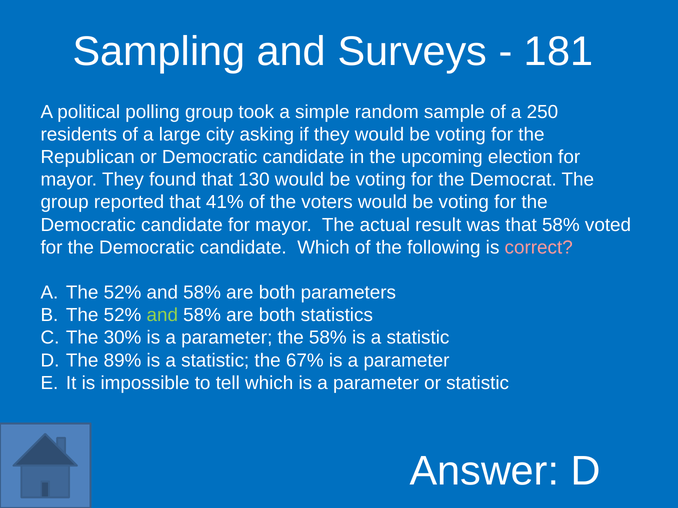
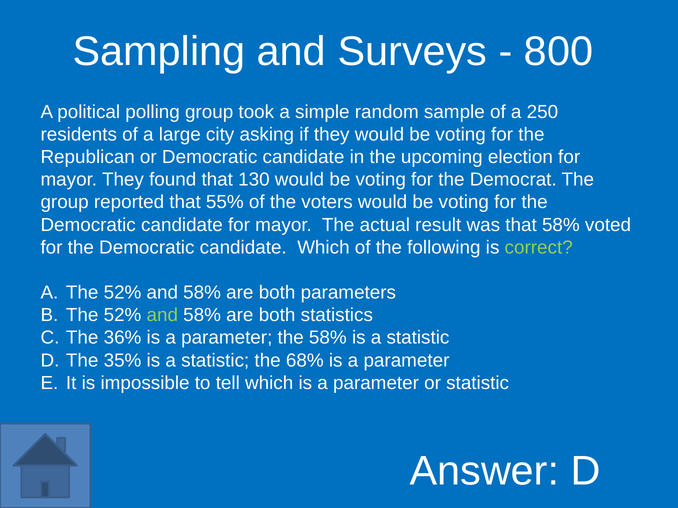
181: 181 -> 800 (559, 51)
41%: 41% -> 55% (225, 202)
correct colour: pink -> light green (539, 248)
30%: 30% -> 36% (123, 338)
89%: 89% -> 35% (123, 361)
67%: 67% -> 68% (305, 361)
